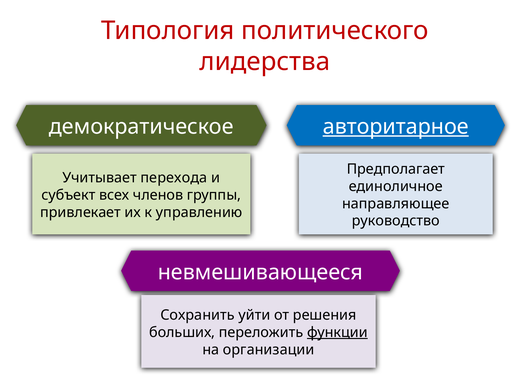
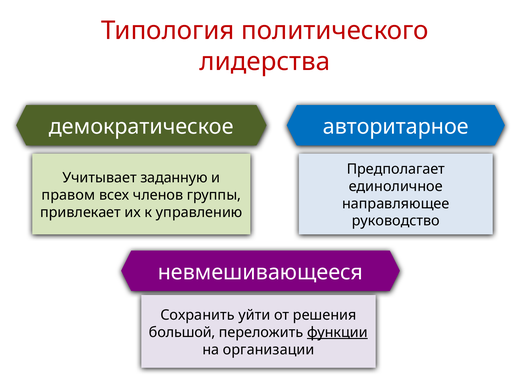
авторитарное underline: present -> none (396, 127)
перехода: перехода -> заданную (174, 178)
субъект: субъект -> правом (68, 195)
больших: больших -> большой (182, 332)
